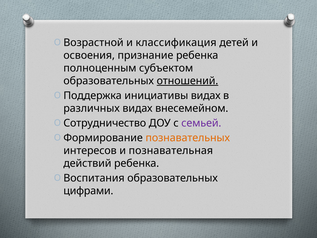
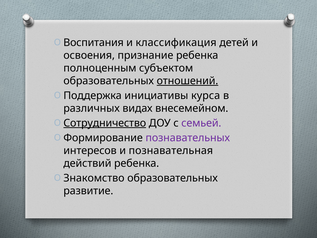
Возрастной: Возрастной -> Воспитания (94, 43)
инициативы видах: видах -> курса (206, 95)
Сотрудничество underline: none -> present (105, 123)
познавательных colour: orange -> purple (188, 138)
Воспитания: Воспитания -> Знакомство (94, 178)
цифрами: цифрами -> развитие (88, 191)
